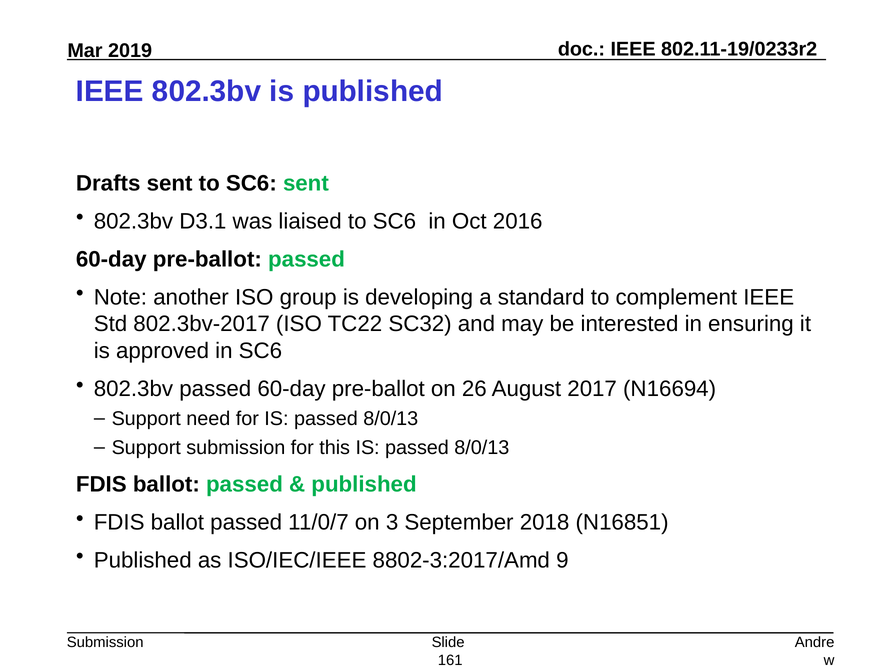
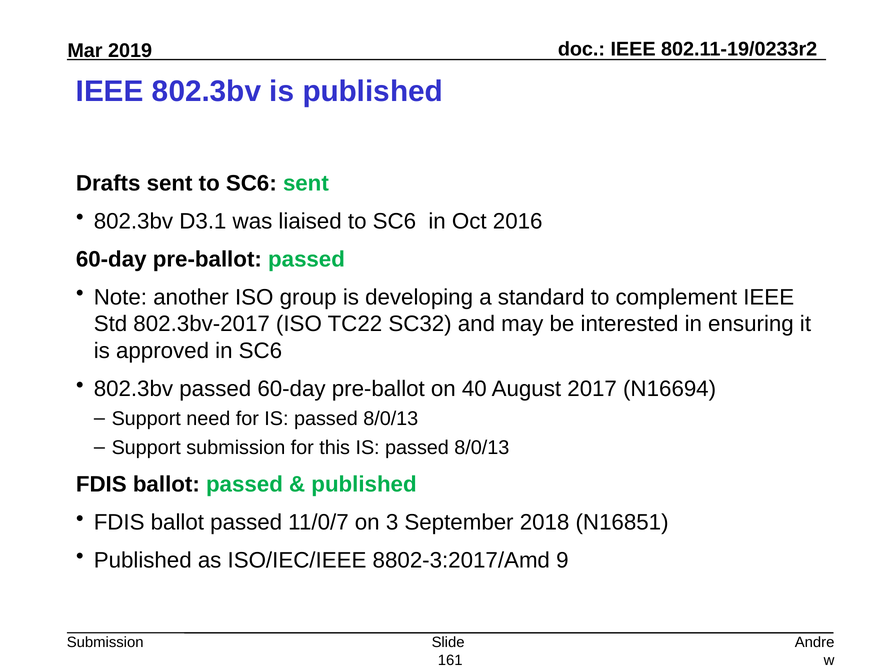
26: 26 -> 40 (474, 389)
